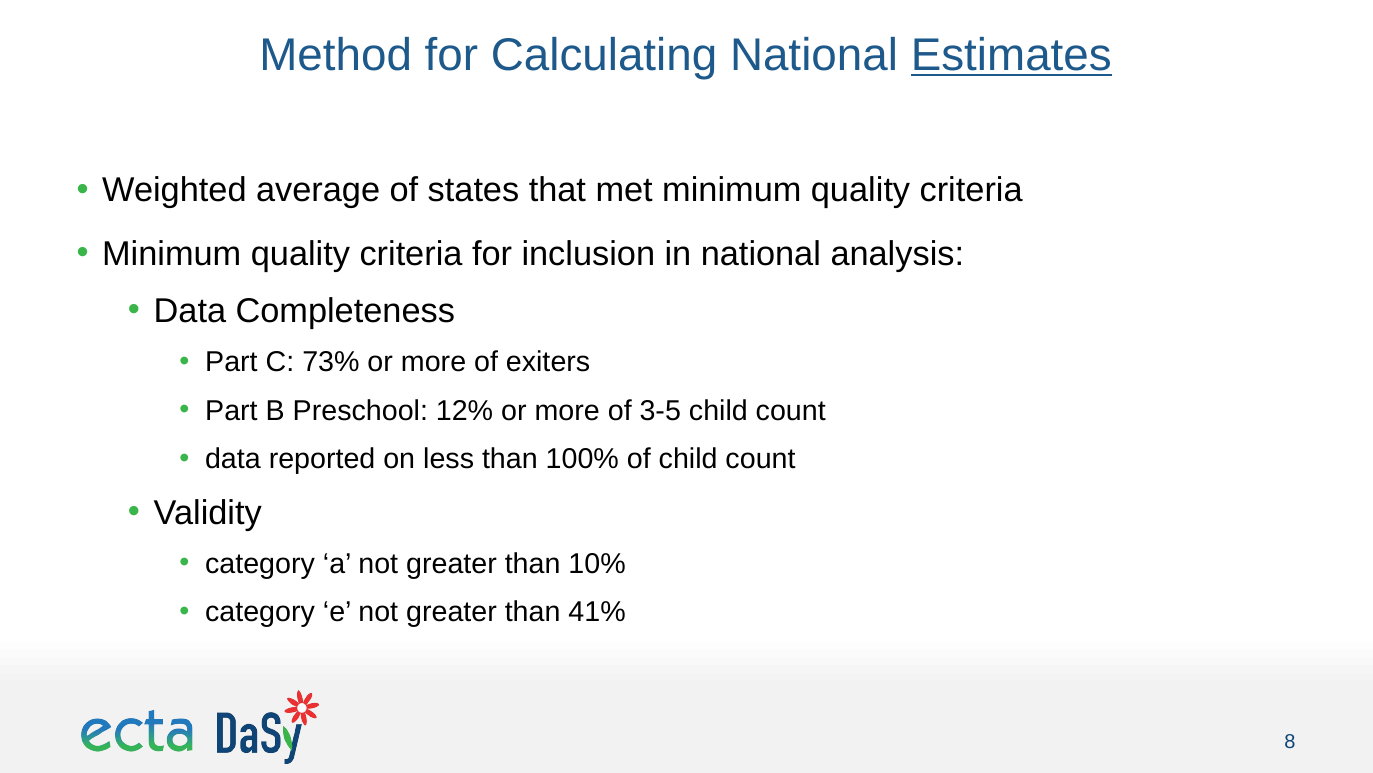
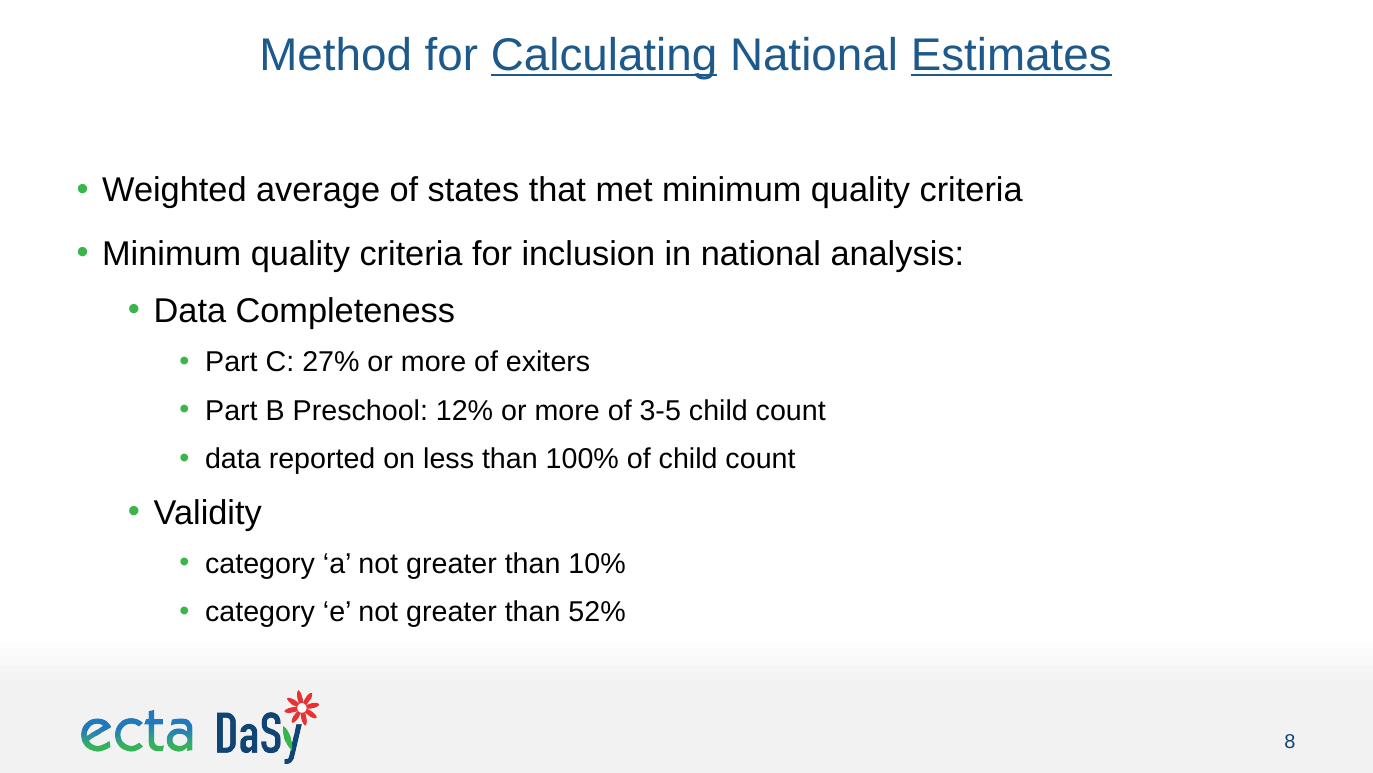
Calculating underline: none -> present (604, 55)
73%: 73% -> 27% (331, 362)
41%: 41% -> 52% (597, 612)
